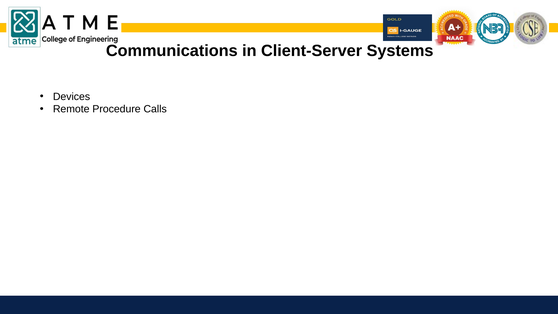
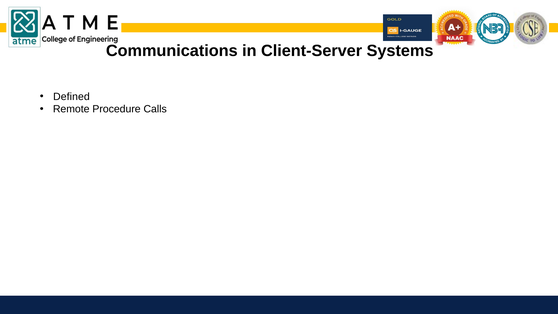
Devices: Devices -> Defined (71, 97)
